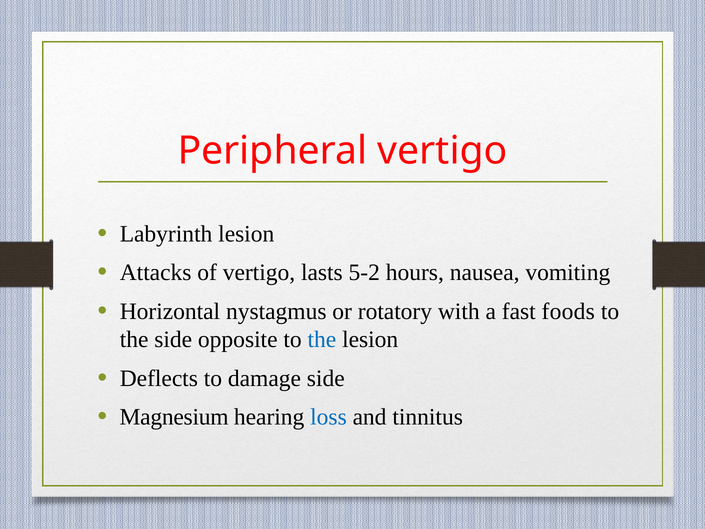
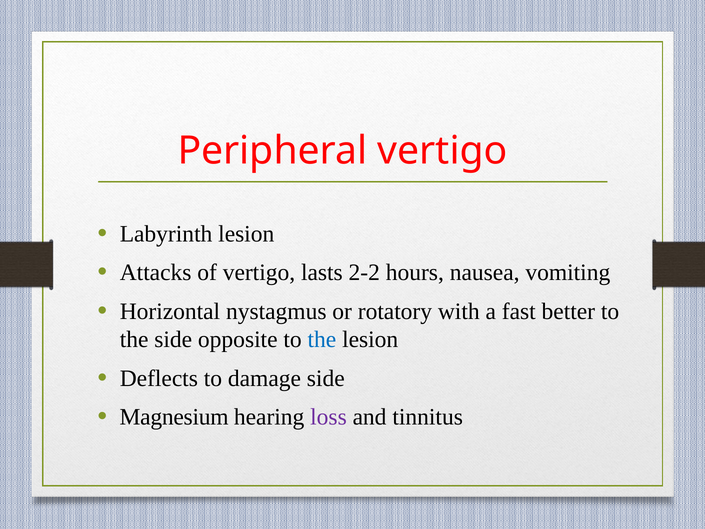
5-2: 5-2 -> 2-2 (364, 272)
foods: foods -> better (568, 311)
loss colour: blue -> purple (328, 417)
